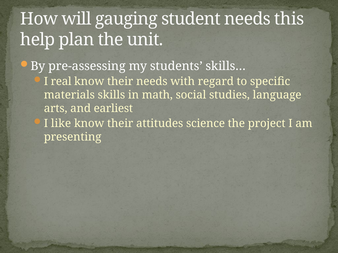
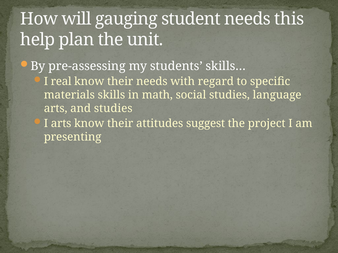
and earliest: earliest -> studies (113, 109)
I like: like -> arts (61, 124)
science: science -> suggest (206, 124)
